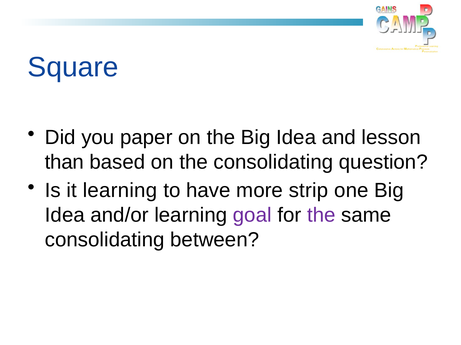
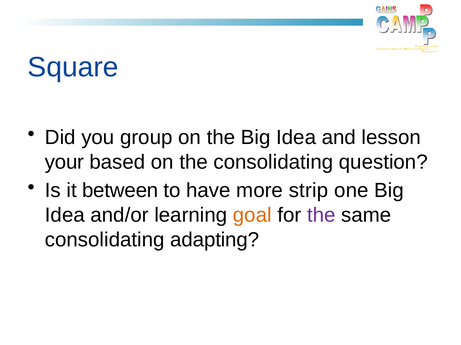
paper: paper -> group (146, 138)
than: than -> your (64, 162)
it learning: learning -> between (120, 191)
goal colour: purple -> orange (252, 216)
between: between -> adapting (215, 240)
